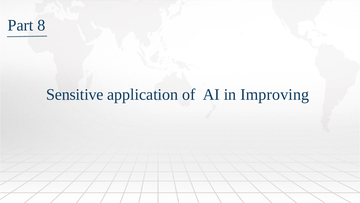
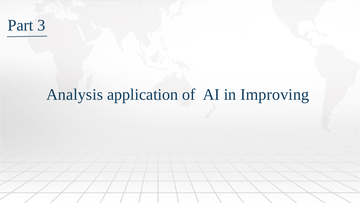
8: 8 -> 3 (41, 25)
Sensitive: Sensitive -> Analysis (75, 94)
